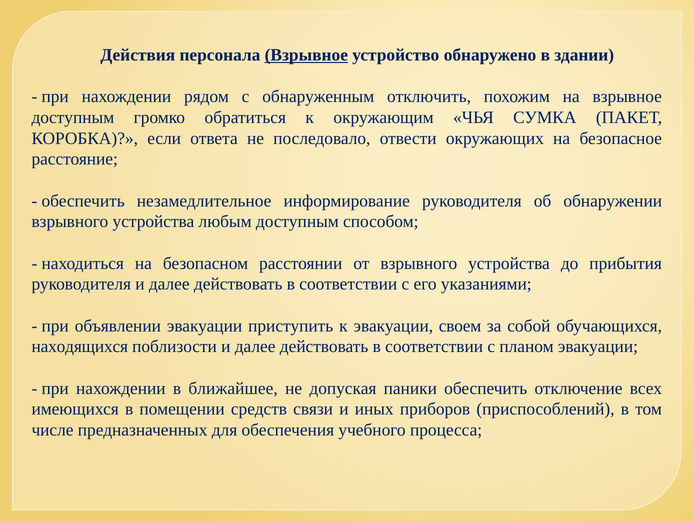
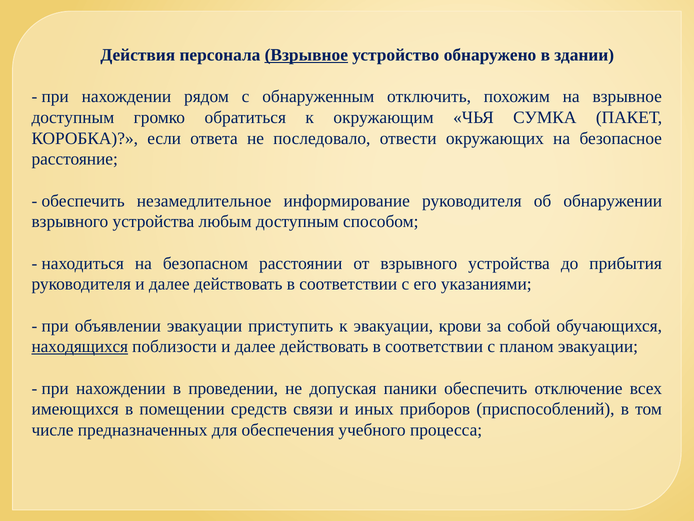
своем: своем -> крови (460, 326)
находящихся underline: none -> present (80, 346)
ближайшее: ближайшее -> проведении (233, 388)
